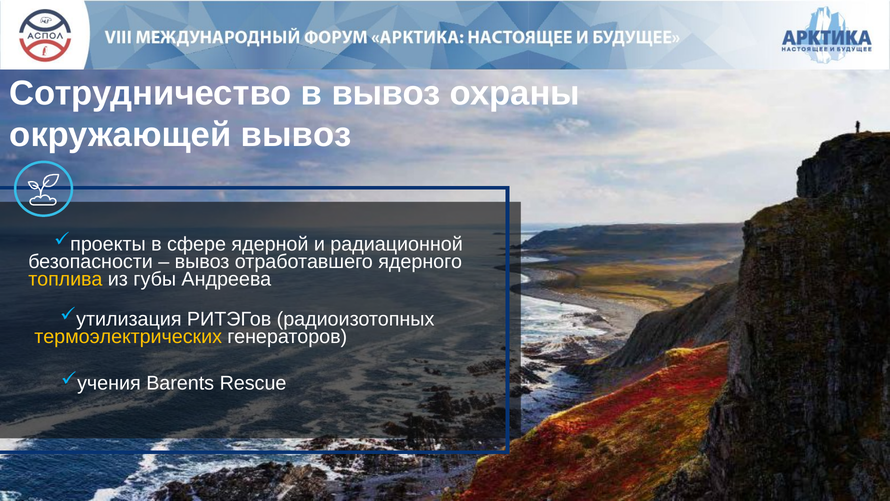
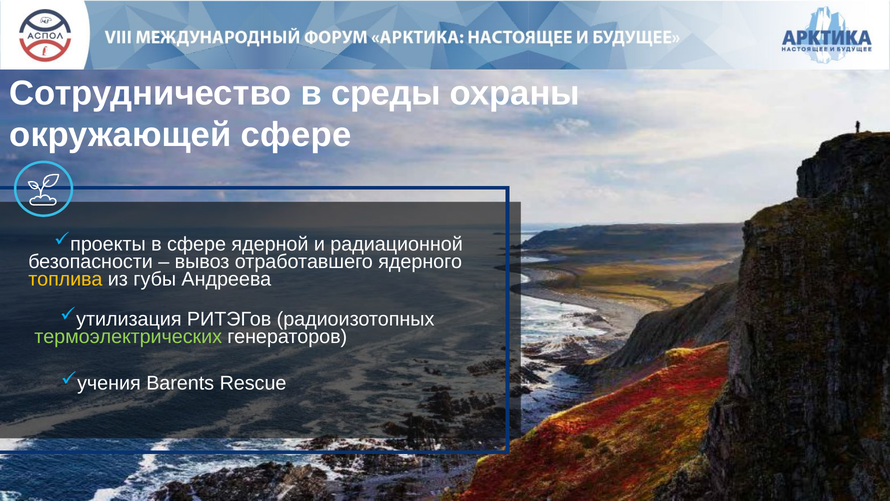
в вывоз: вывоз -> среды (386, 93)
окружающей вывоз: вывоз -> сфере (296, 135)
термоэлектрических colour: yellow -> light green (128, 336)
